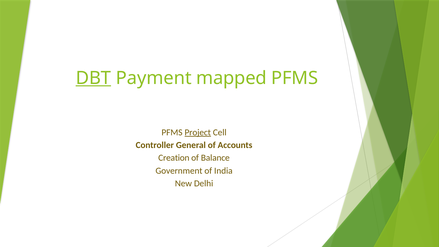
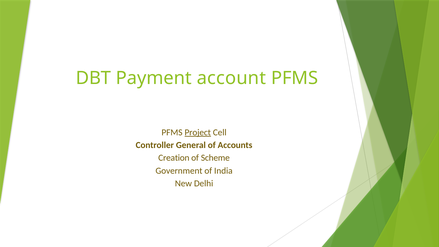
DBT underline: present -> none (93, 78)
mapped: mapped -> account (231, 78)
Balance: Balance -> Scheme (215, 158)
